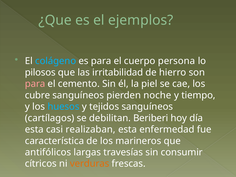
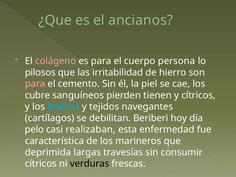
ejemplos: ejemplos -> ancianos (141, 20)
colágeno colour: light blue -> pink (56, 61)
noche: noche -> tienen (157, 95)
y tiempo: tiempo -> cítricos (198, 95)
tejidos sanguíneos: sanguíneos -> navegantes (147, 107)
esta: esta -> pelo (34, 129)
antifólicos: antifólicos -> deprimida (48, 152)
verduras colour: orange -> black (90, 164)
